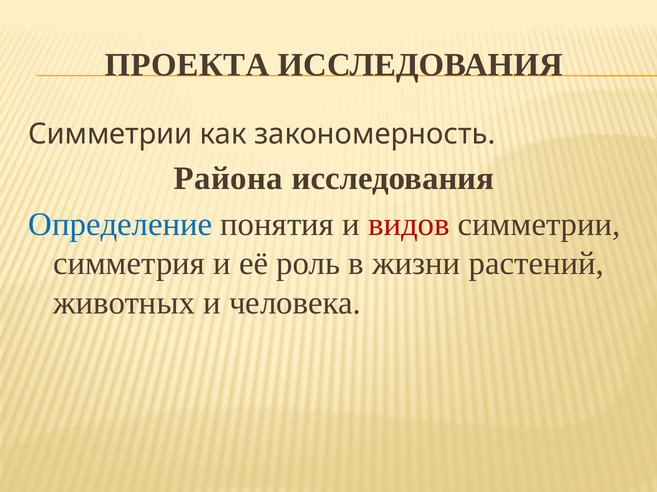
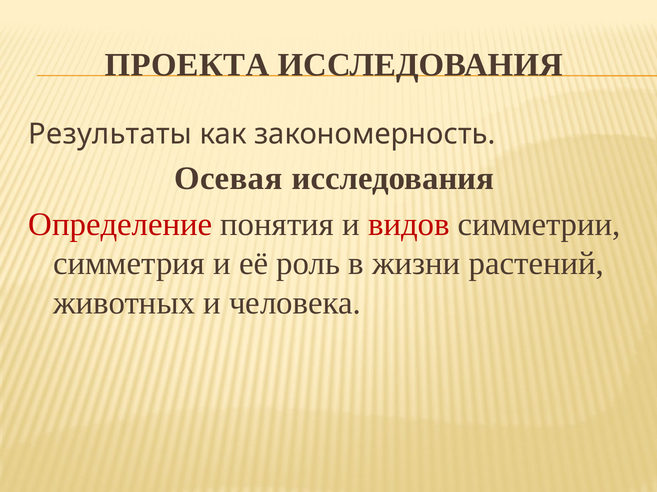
Симметрии: Симметрии -> Результаты (110, 135)
Района: Района -> Осевая (228, 179)
Определение colour: blue -> red (120, 225)
